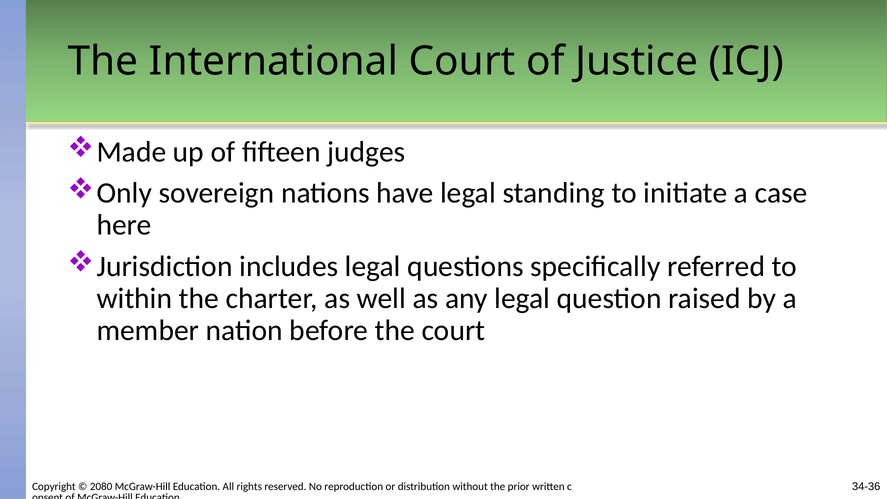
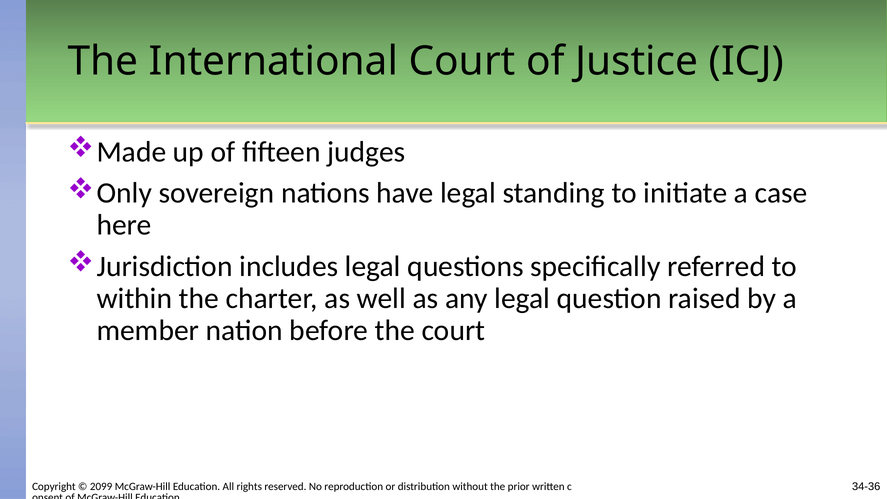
2080: 2080 -> 2099 (101, 486)
